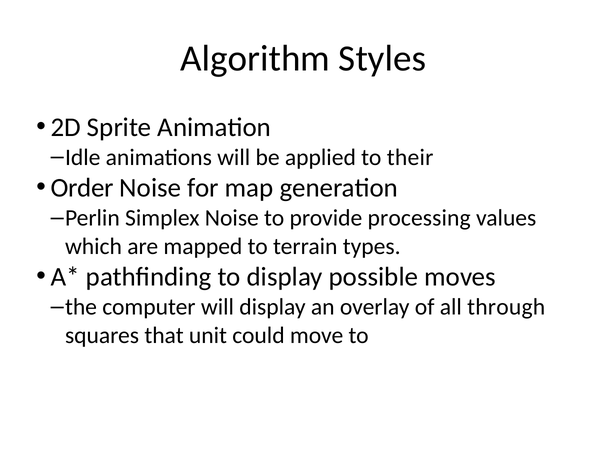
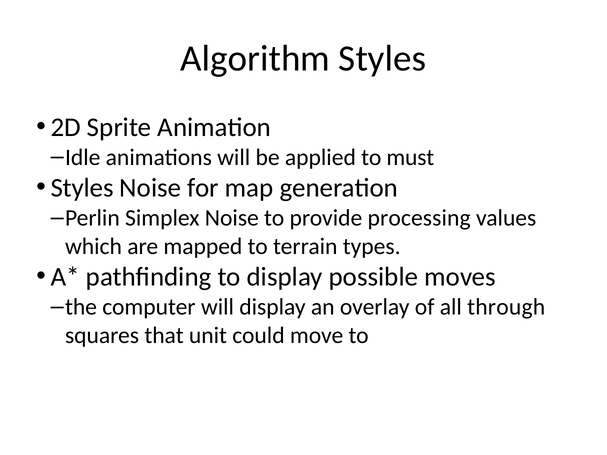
their: their -> must (410, 157)
Order: Order -> Styles (82, 188)
